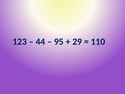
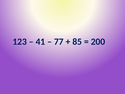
44: 44 -> 41 (40, 42)
95: 95 -> 77 (59, 42)
29: 29 -> 85 (77, 42)
110: 110 -> 200 (98, 42)
